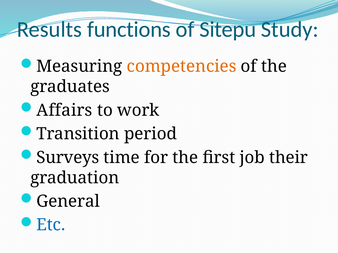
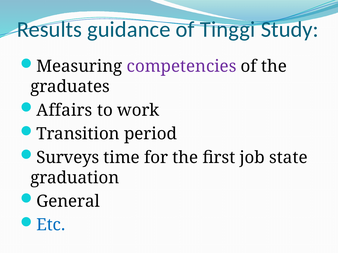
functions: functions -> guidance (129, 30)
Sitepu: Sitepu -> Tinggi (228, 30)
competencies colour: orange -> purple (182, 67)
their: their -> state (288, 158)
